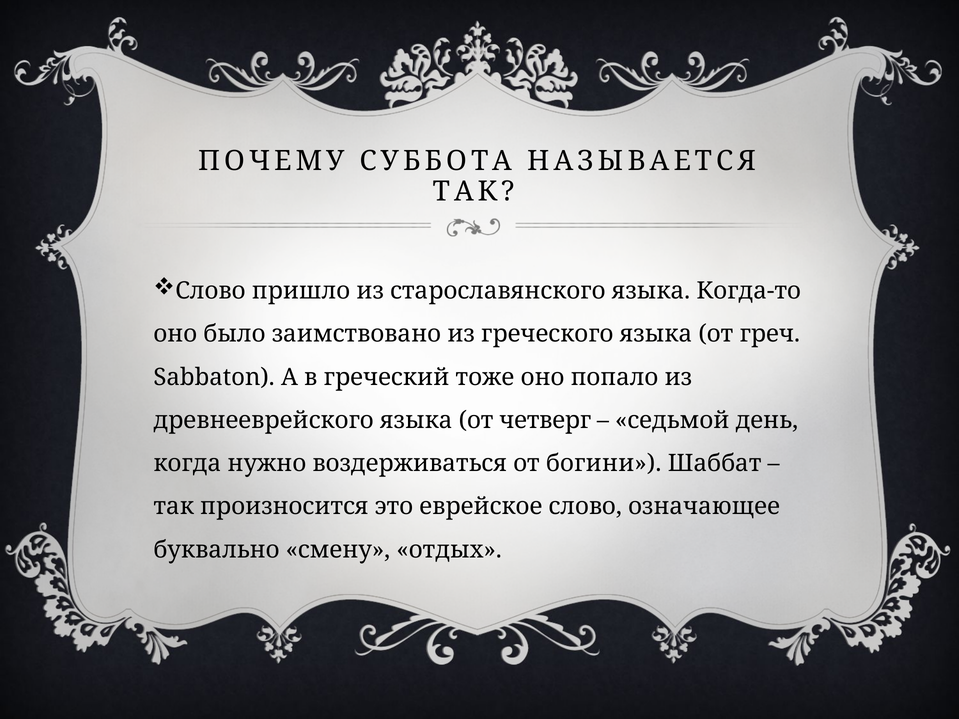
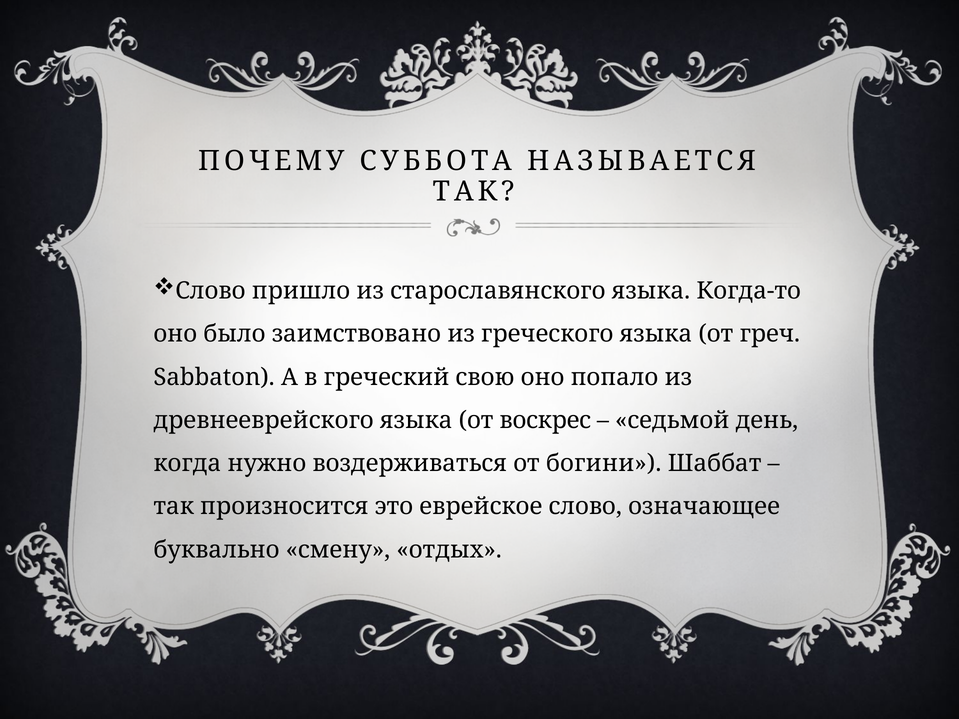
тоже: тоже -> свою (485, 377)
четверг: четверг -> воскрес (545, 420)
